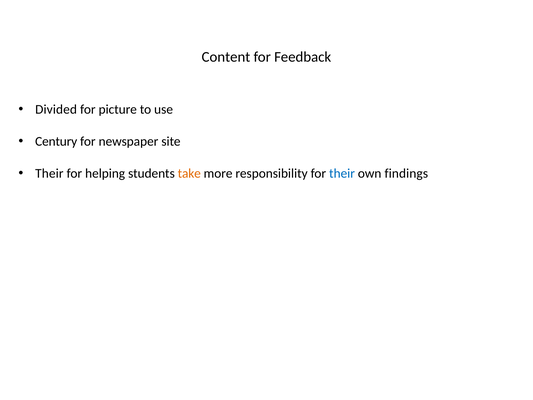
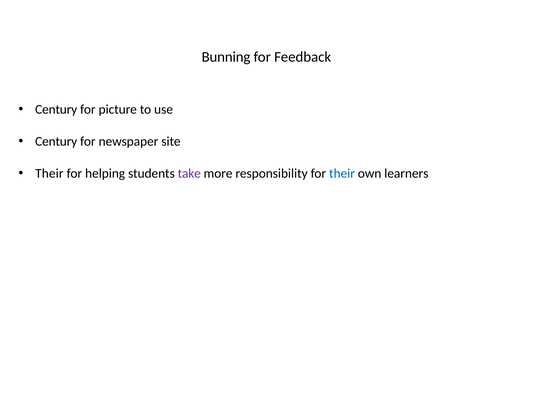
Content: Content -> Bunning (226, 57)
Divided: Divided -> Century (56, 109)
take colour: orange -> purple (189, 173)
findings: findings -> learners (406, 173)
